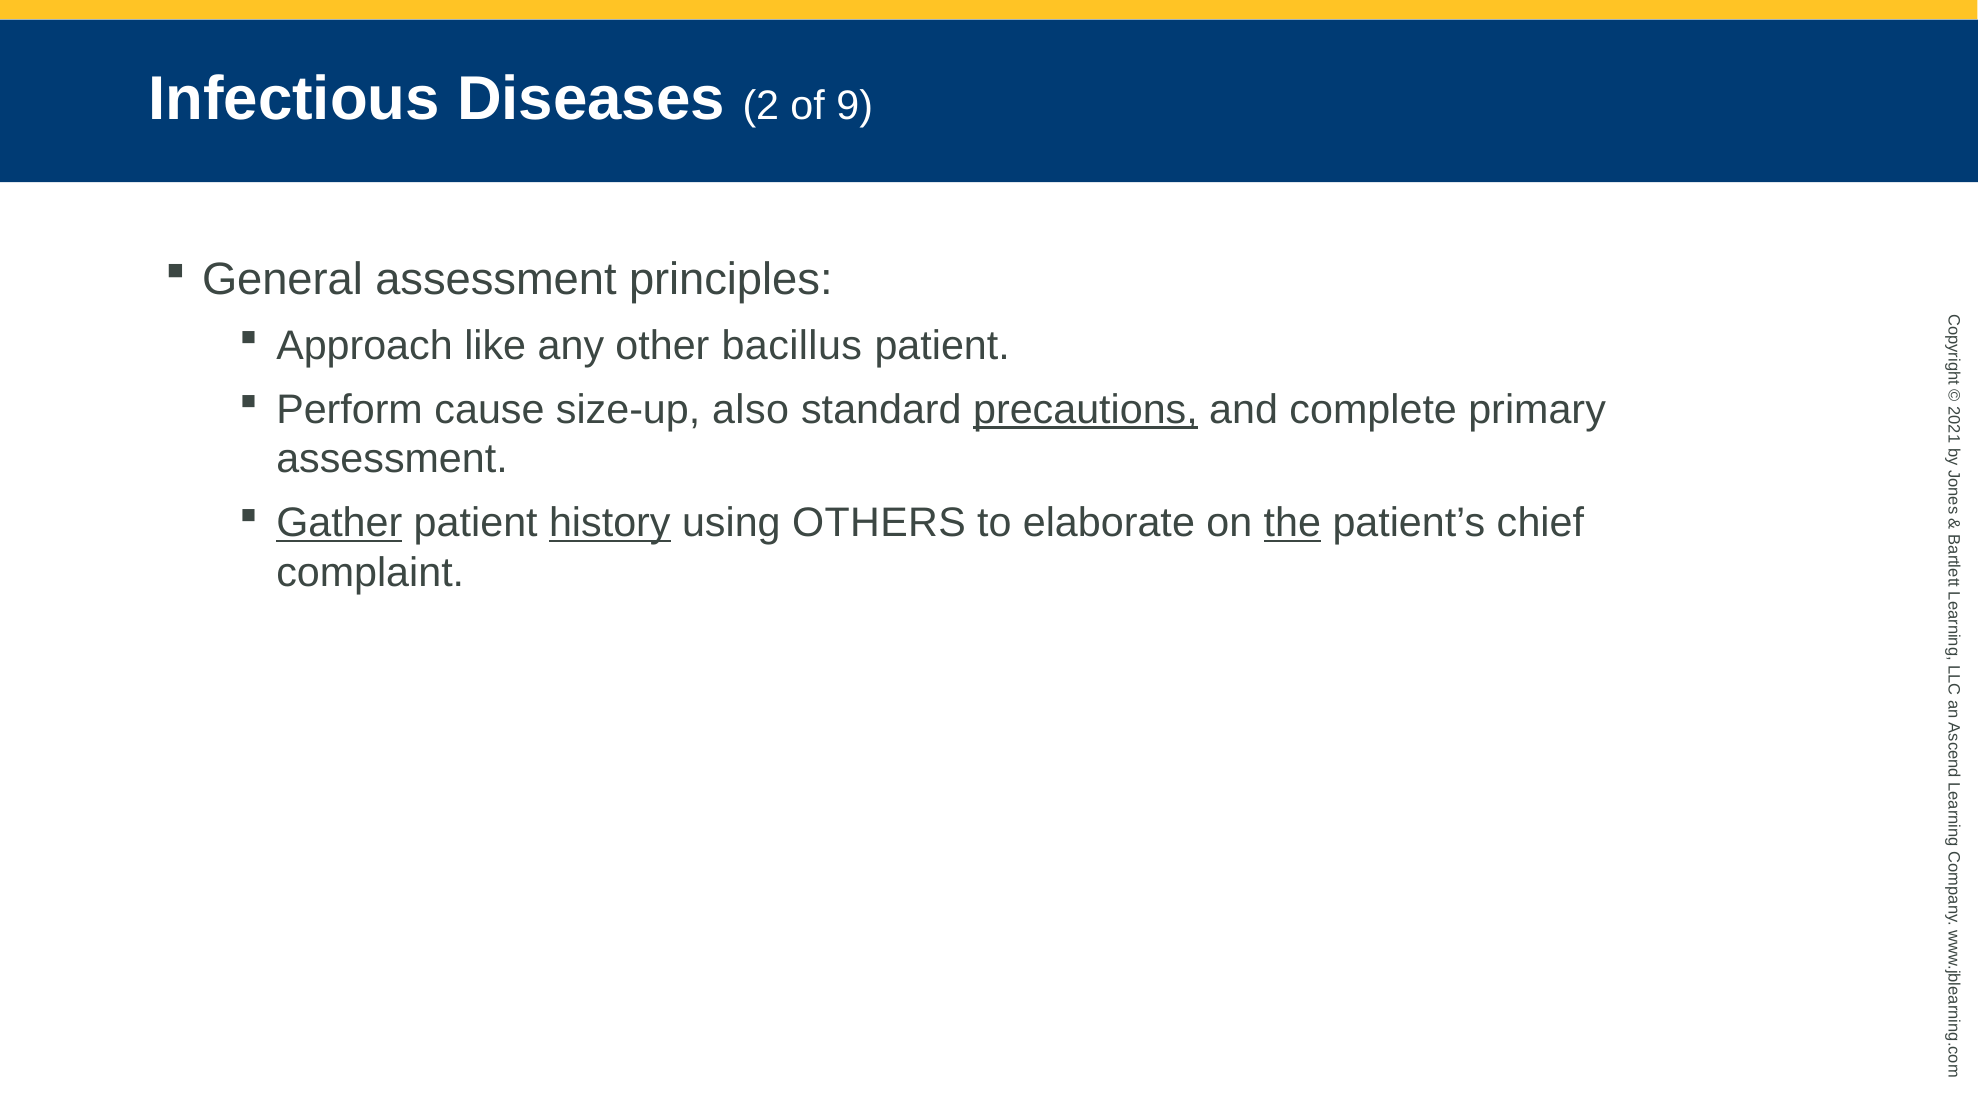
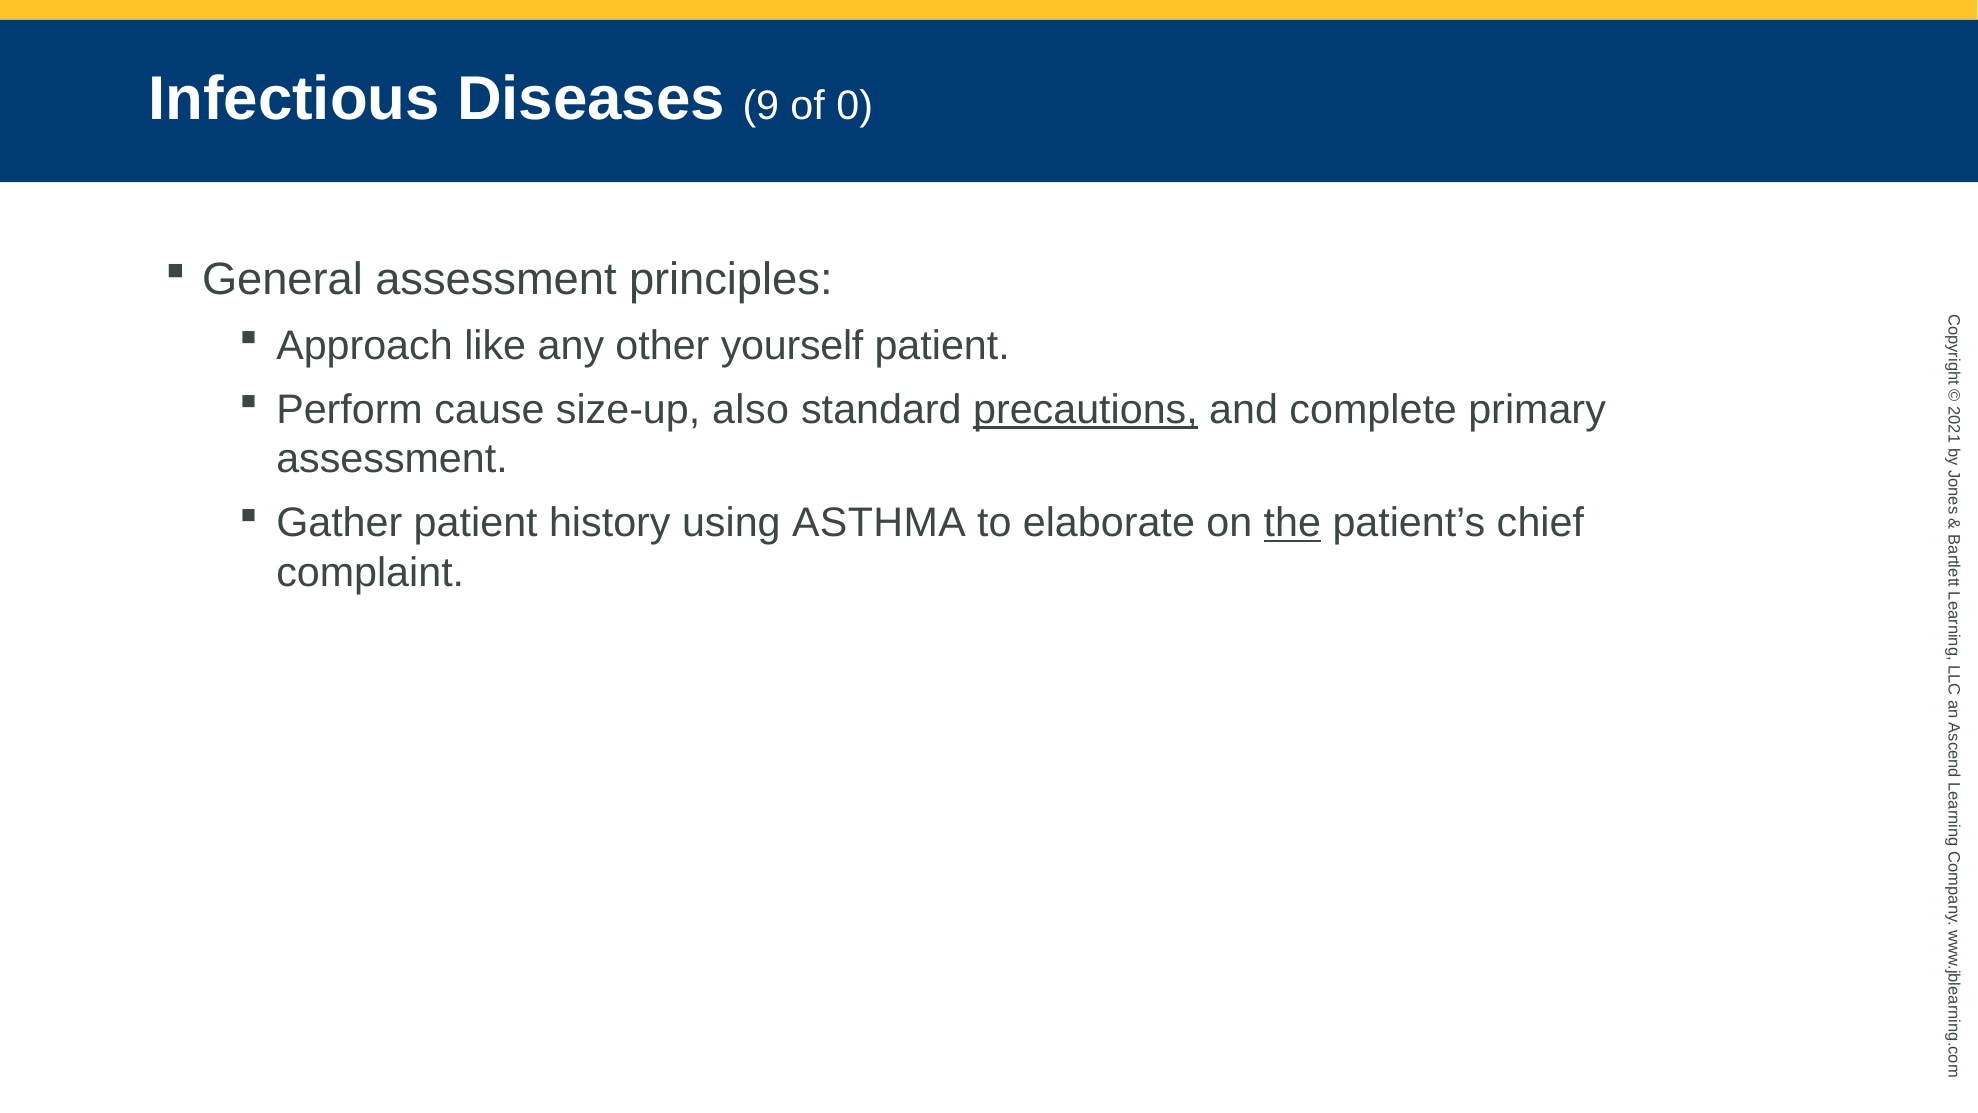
Diseases 2: 2 -> 9 (761, 106)
of 9: 9 -> 0 (855, 106)
bacillus: bacillus -> yourself (792, 346)
Gather underline: present -> none (339, 523)
history underline: present -> none (610, 523)
OTHERS: OTHERS -> ASTHMA (879, 523)
